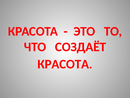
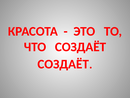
КРАСОТА: КРАСОТА -> СОЗДАЁТ (63, 64)
